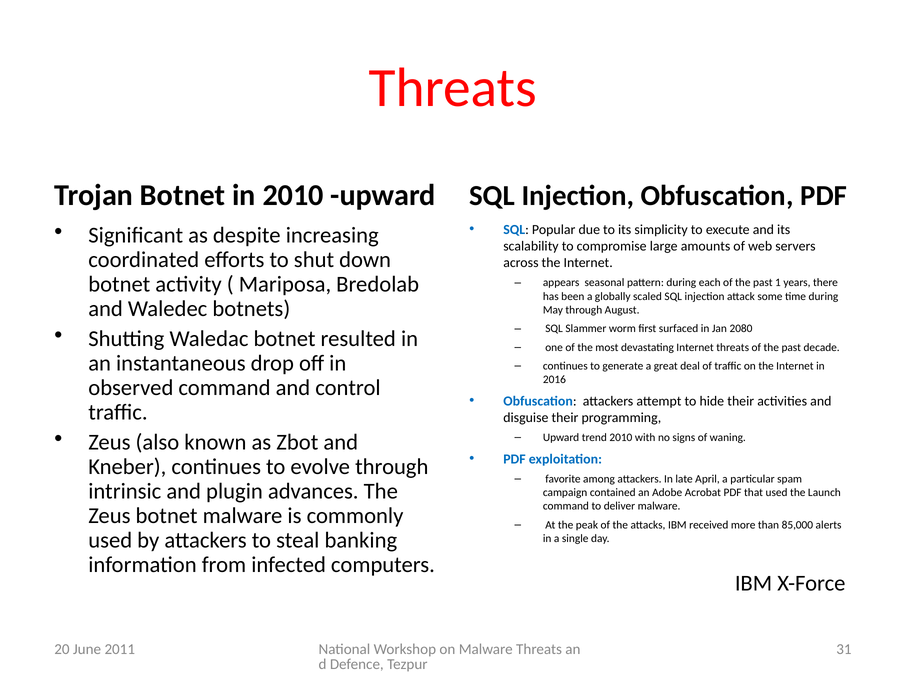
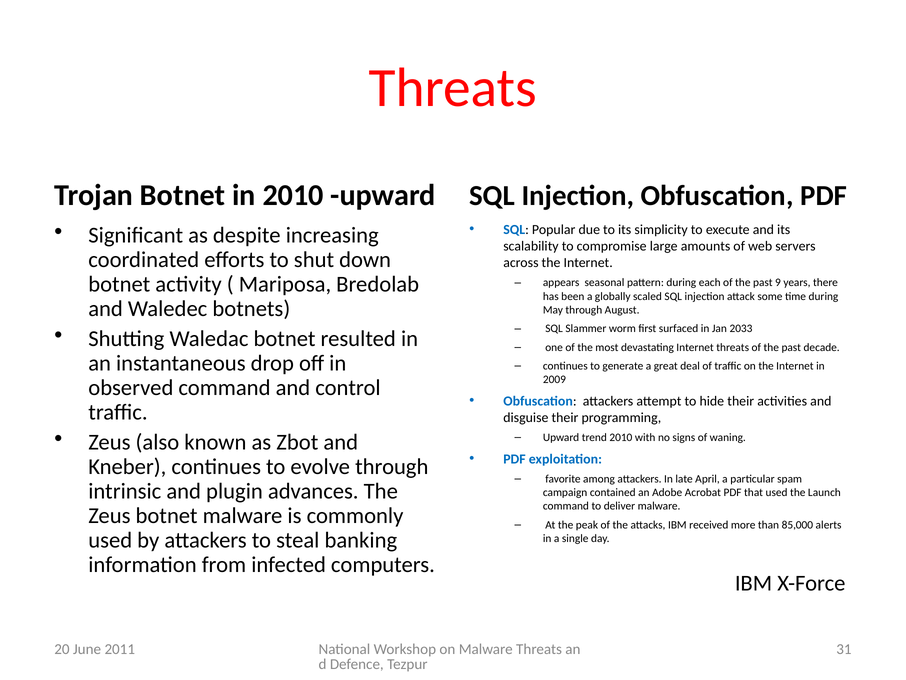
1: 1 -> 9 (778, 283)
2080: 2080 -> 2033 (741, 328)
2016: 2016 -> 2009 (554, 379)
